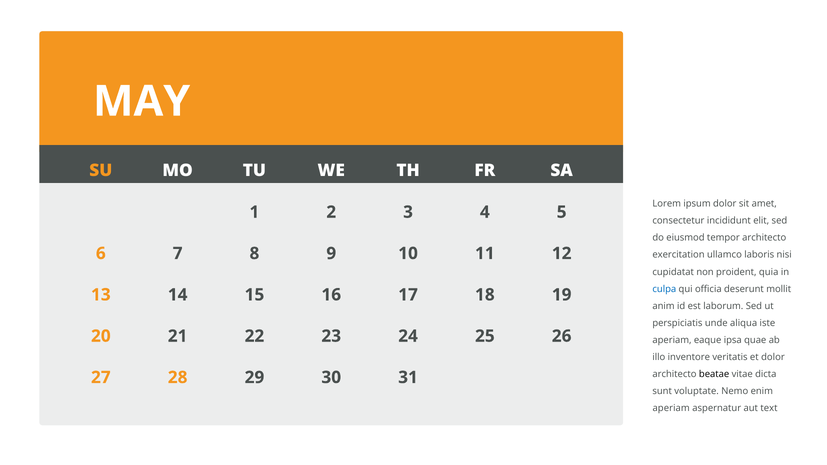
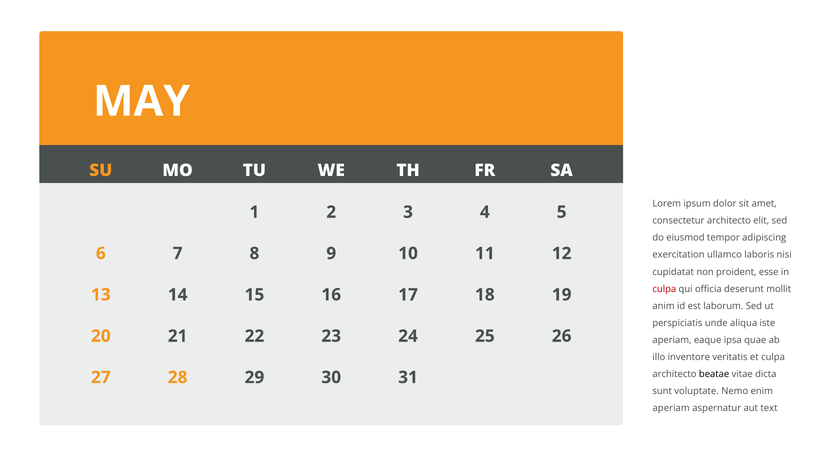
consectetur incididunt: incididunt -> architecto (729, 221)
tempor architecto: architecto -> adipiscing (764, 238)
quia: quia -> esse (769, 272)
culpa colour: blue -> red (664, 289)
et dolor: dolor -> culpa (773, 357)
